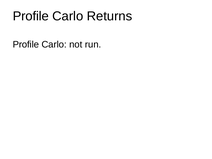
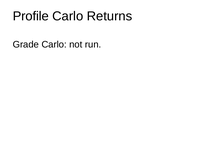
Profile: Profile -> Grade (26, 44)
